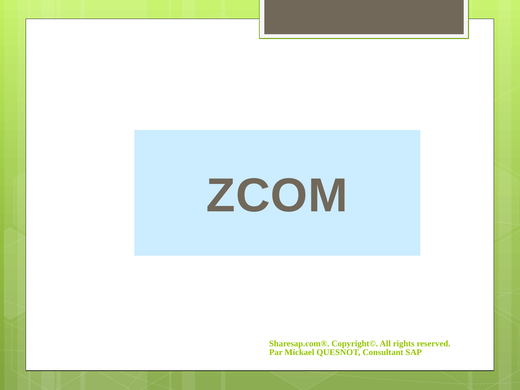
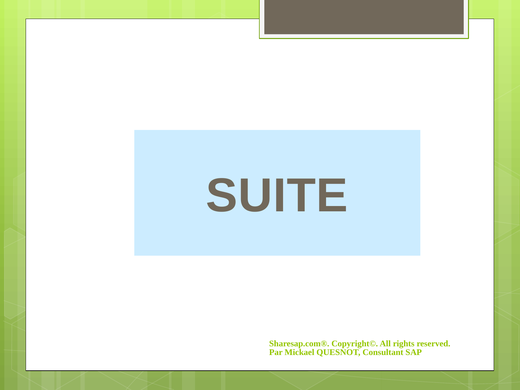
ZCOM: ZCOM -> SUITE (277, 196)
